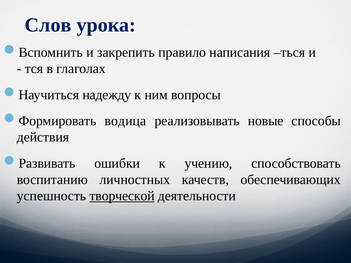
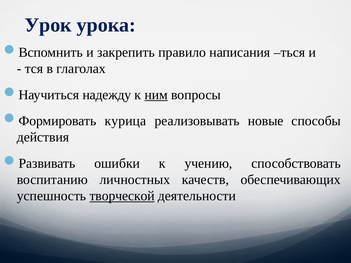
Слов: Слов -> Урок (48, 25)
ним underline: none -> present (156, 95)
водица: водица -> курица (125, 121)
